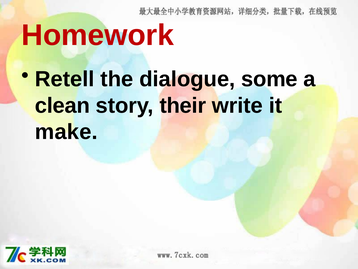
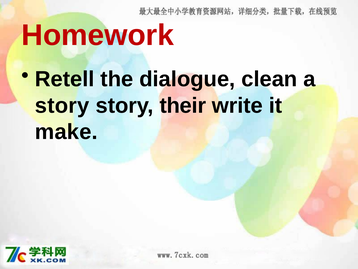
some: some -> clean (269, 79)
clean: clean -> story (62, 105)
